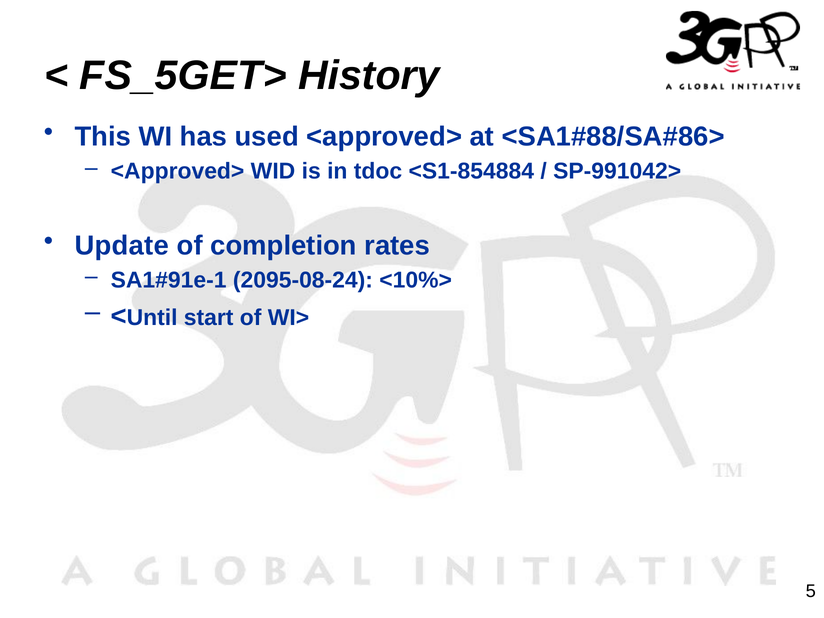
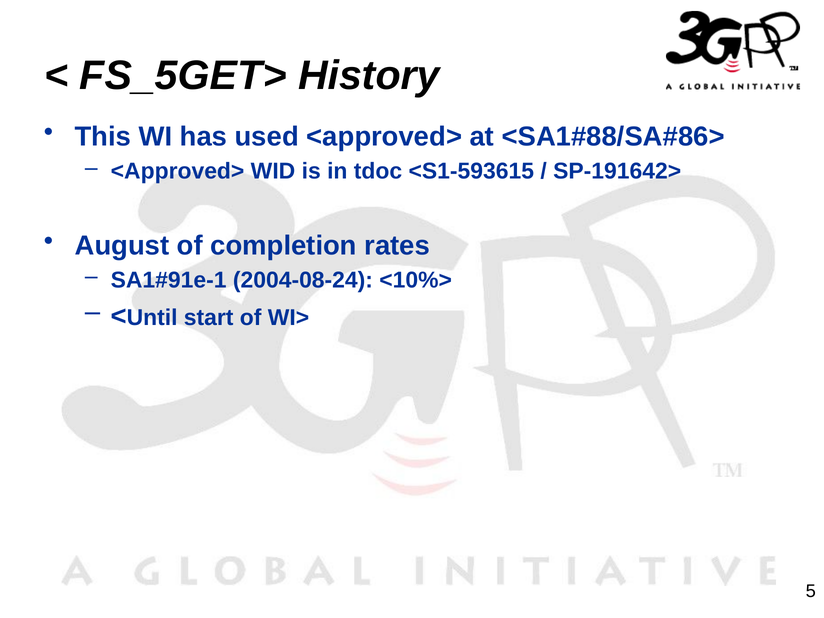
<S1-854884: <S1-854884 -> <S1-593615 (471, 171)
SP-991042>: SP-991042> -> SP-191642> (617, 171)
Update: Update -> August (122, 246)
2095‑08‑24: 2095‑08‑24 -> 2004‑08‑24 (303, 280)
